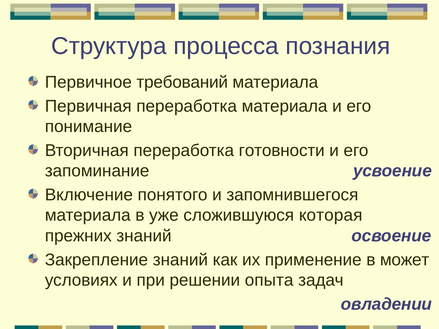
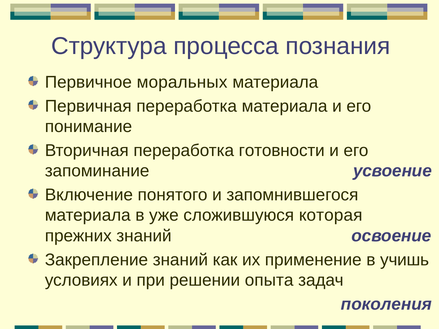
требований: требований -> моральных (182, 82)
может: может -> учишь (405, 260)
овладении: овладении -> поколения (386, 304)
